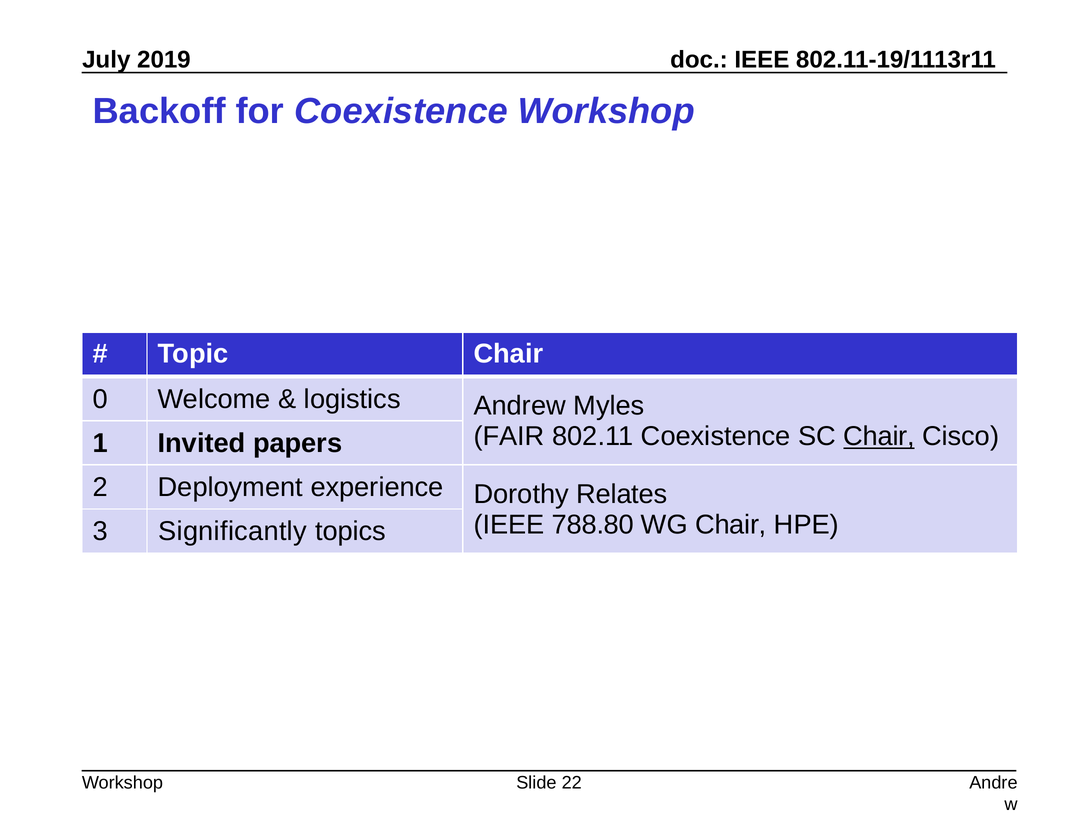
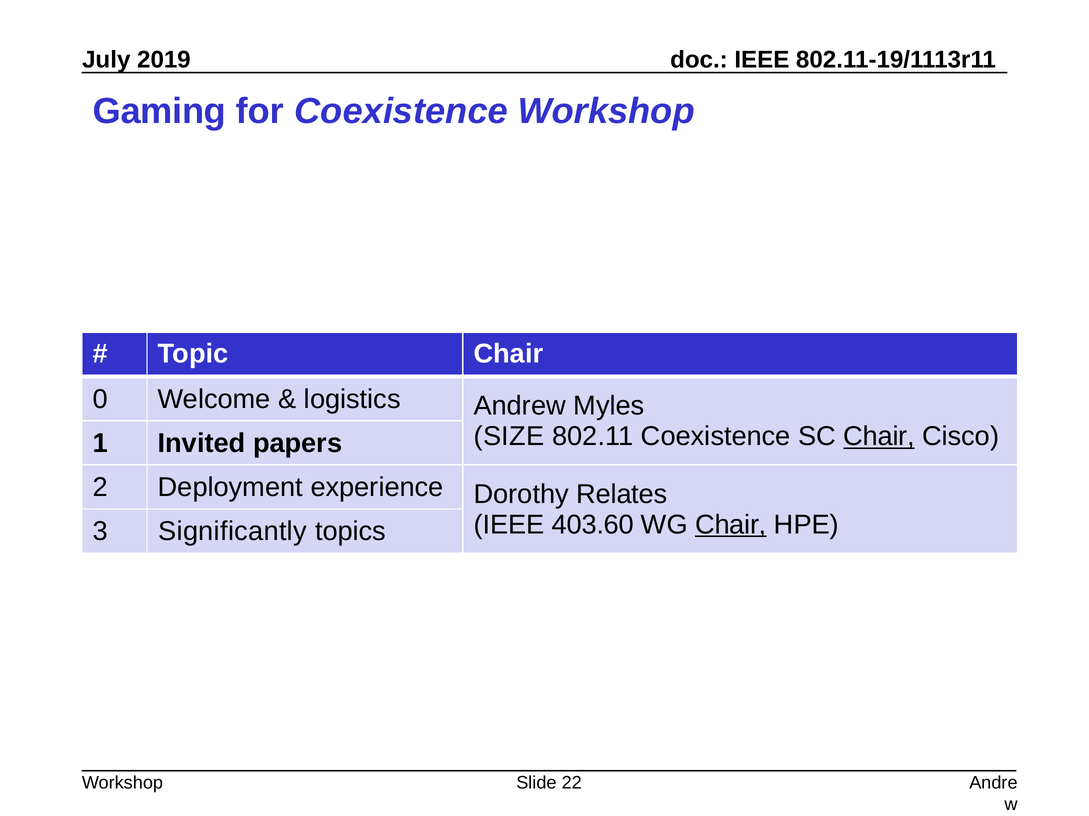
Backoff: Backoff -> Gaming (159, 111)
FAIR: FAIR -> SIZE (509, 437)
788.80: 788.80 -> 403.60 (593, 525)
Chair underline: none -> present (731, 525)
